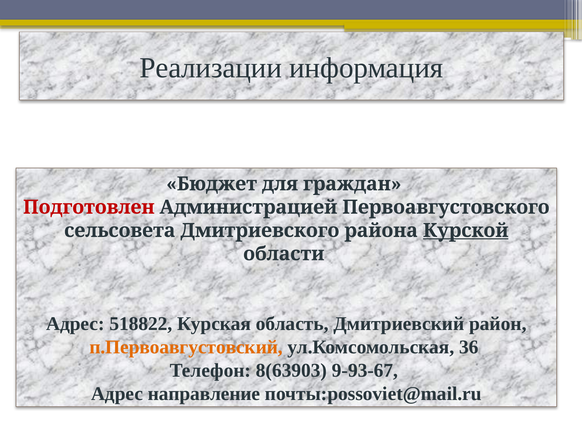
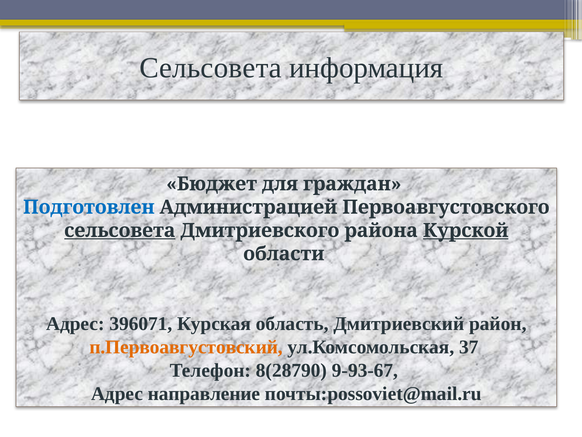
Реализации: Реализации -> Сельсовета (211, 68)
Подготовлен colour: red -> blue (89, 207)
сельсовета underline: none -> present (120, 230)
518822: 518822 -> 396071 (141, 323)
36: 36 -> 37 (469, 347)
8(63903: 8(63903 -> 8(28790 (291, 370)
